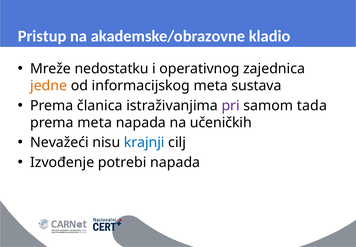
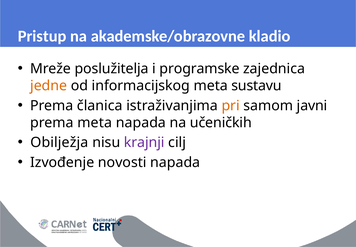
nedostatku: nedostatku -> poslužitelja (112, 69)
operativnog: operativnog -> programske (200, 69)
sustava: sustava -> sustavu (256, 86)
pri colour: purple -> orange (231, 105)
tada: tada -> javni (312, 105)
Nevažeći: Nevažeći -> Obilježja (59, 142)
krajnji colour: blue -> purple (144, 142)
potrebi: potrebi -> novosti (122, 162)
